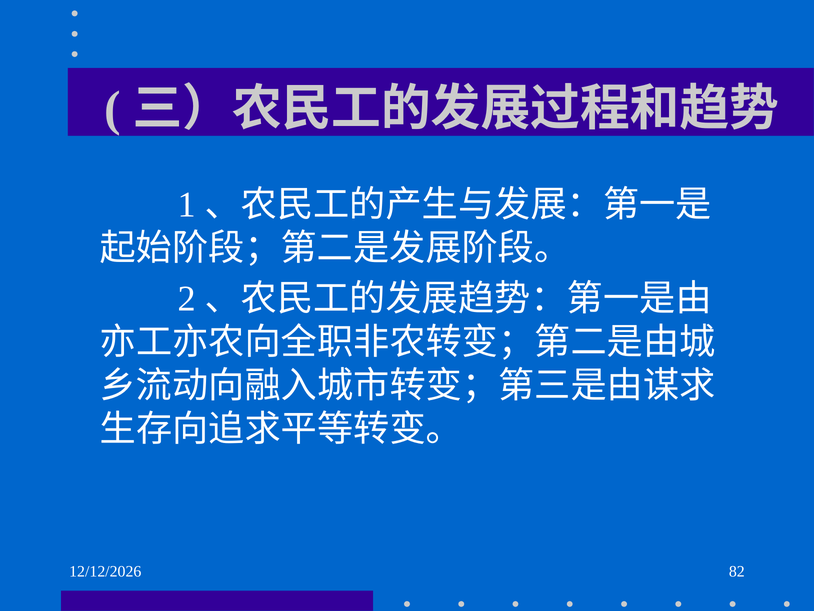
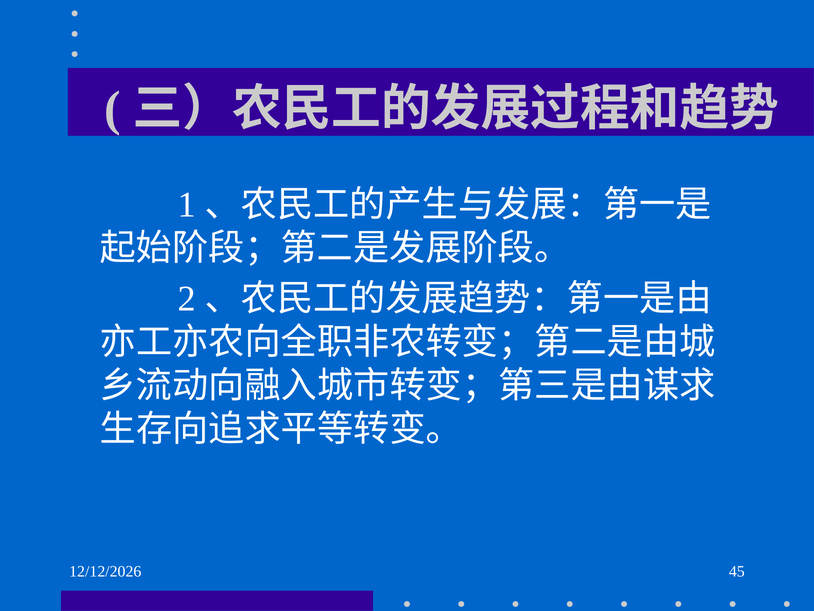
82: 82 -> 45 (737, 571)
